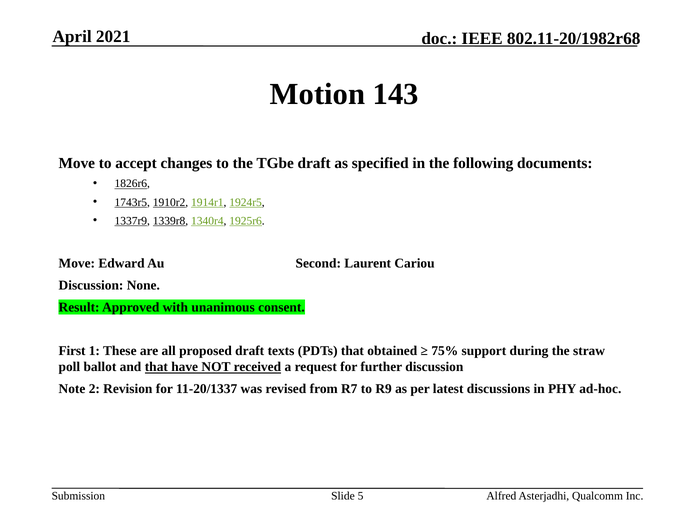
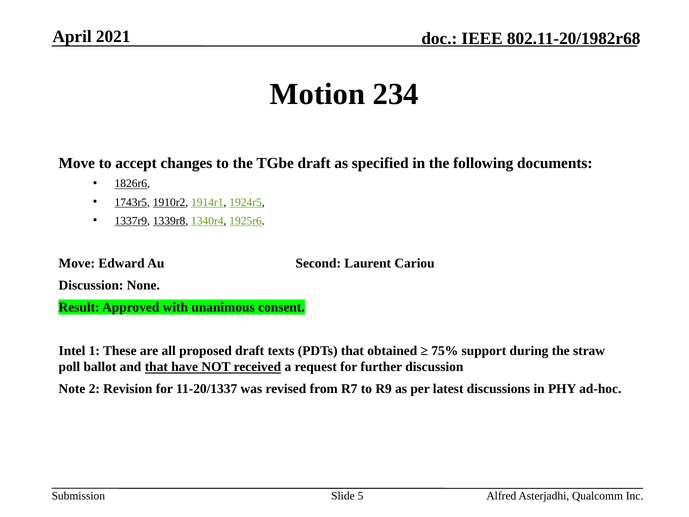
143: 143 -> 234 (396, 94)
First: First -> Intel (72, 351)
